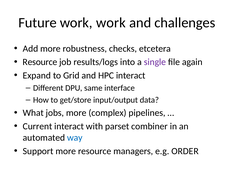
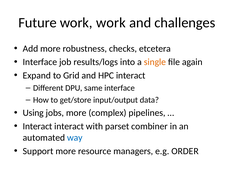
Resource: Resource -> Interface (40, 62)
single colour: purple -> orange (155, 62)
What: What -> Using (33, 113)
Current: Current -> Interact (38, 126)
